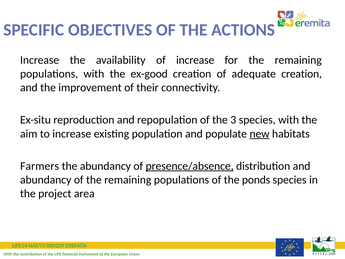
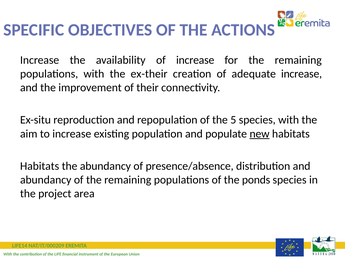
ex-good: ex-good -> ex-their (149, 74)
adequate creation: creation -> increase (302, 74)
3: 3 -> 5 (233, 120)
Farmers: Farmers -> Habitats (40, 166)
presence/absence underline: present -> none (190, 166)
